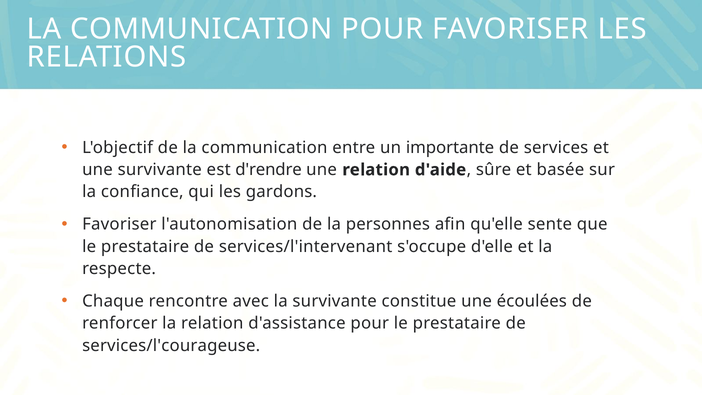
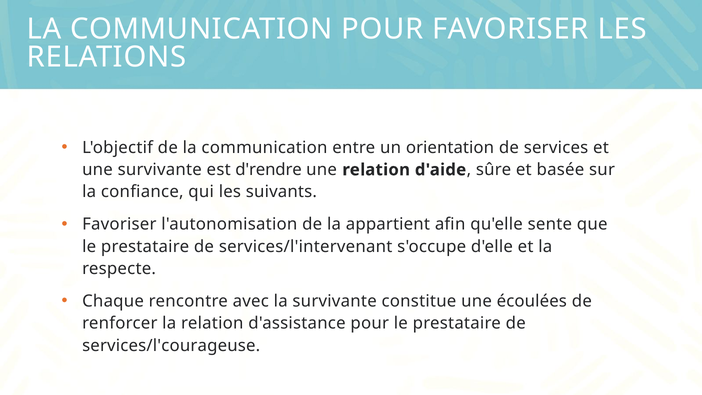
importante: importante -> orientation (450, 148)
gardons: gardons -> suivants (281, 192)
personnes: personnes -> appartient (388, 224)
